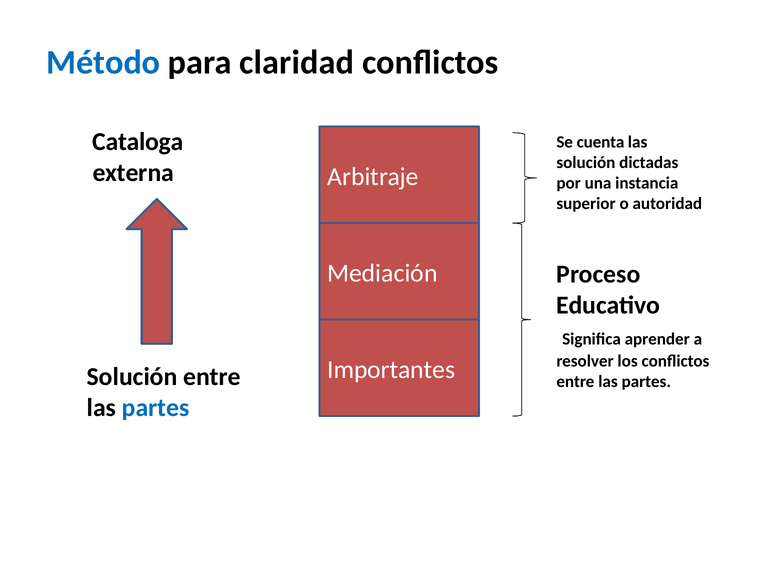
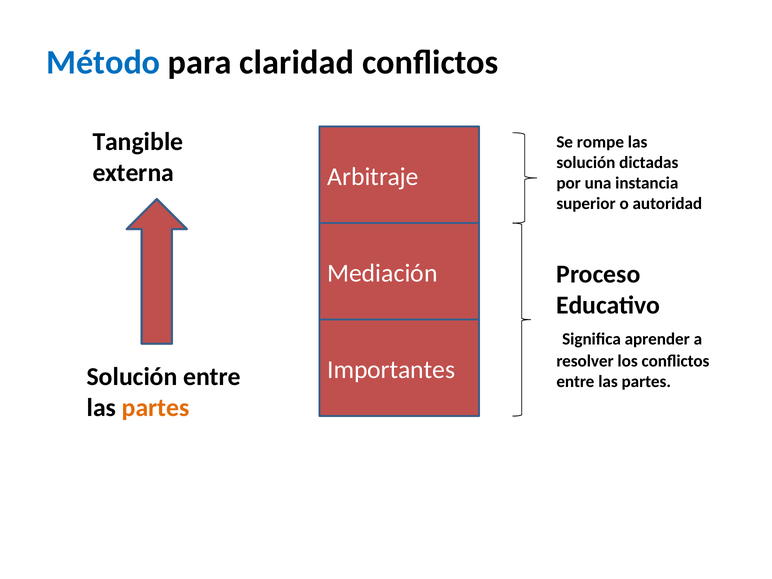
Cataloga: Cataloga -> Tangible (138, 142)
cuenta: cuenta -> rompe (600, 142)
partes colour: blue -> orange (156, 408)
